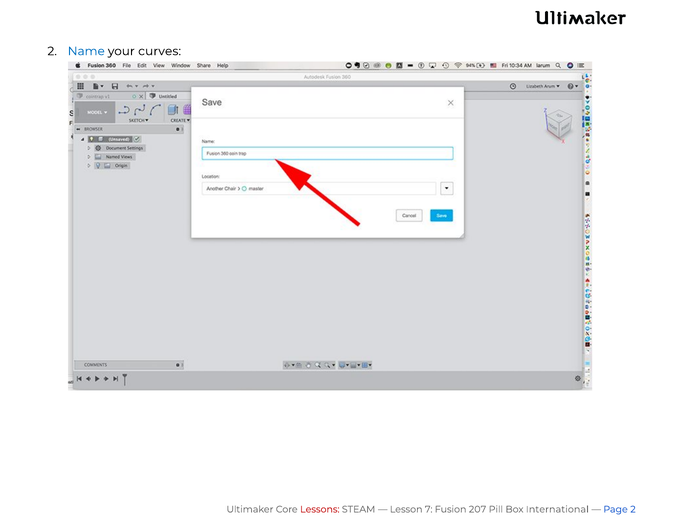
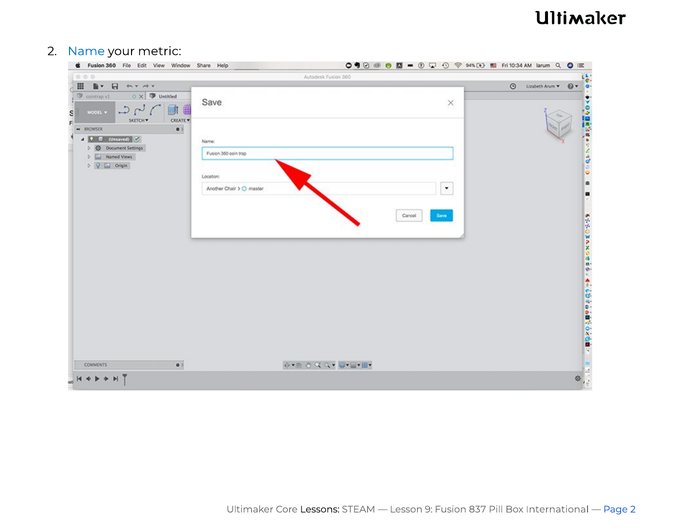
curves: curves -> metric (160, 51)
Lessons colour: red -> black (320, 509)
7: 7 -> 9 (429, 509)
207: 207 -> 837 (477, 509)
